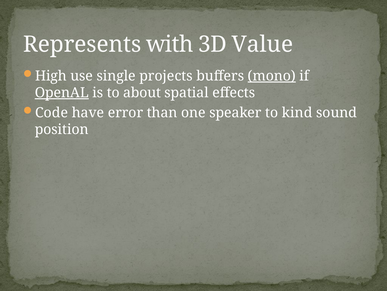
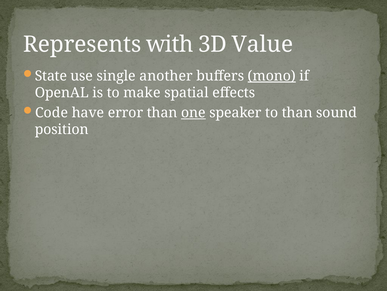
High: High -> State (51, 76)
projects: projects -> another (166, 76)
OpenAL underline: present -> none (62, 93)
about: about -> make (142, 93)
one underline: none -> present (193, 113)
to kind: kind -> than (297, 113)
